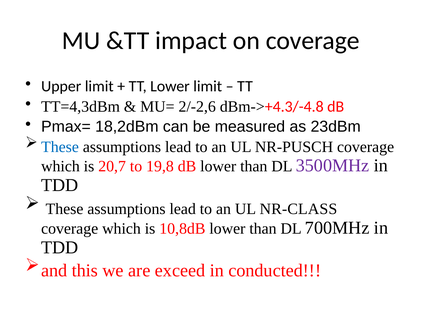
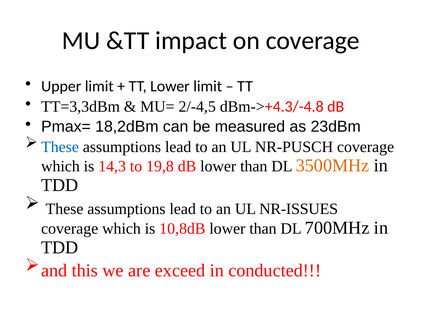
TT=4,3dBm: TT=4,3dBm -> TT=3,3dBm (81, 107)
2/-2,6: 2/-2,6 -> 2/-4,5 (197, 107)
20,7: 20,7 -> 14,3 (112, 167)
3500MHz colour: purple -> orange (333, 166)
NR-CLASS: NR-CLASS -> NR-ISSUES (299, 209)
